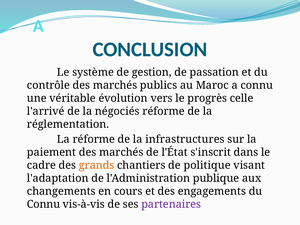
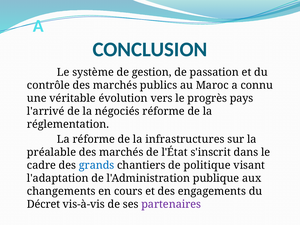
celle: celle -> pays (242, 98)
paiement: paiement -> préalable (52, 152)
grands colour: orange -> blue (97, 165)
Connu: Connu -> Décret (43, 204)
